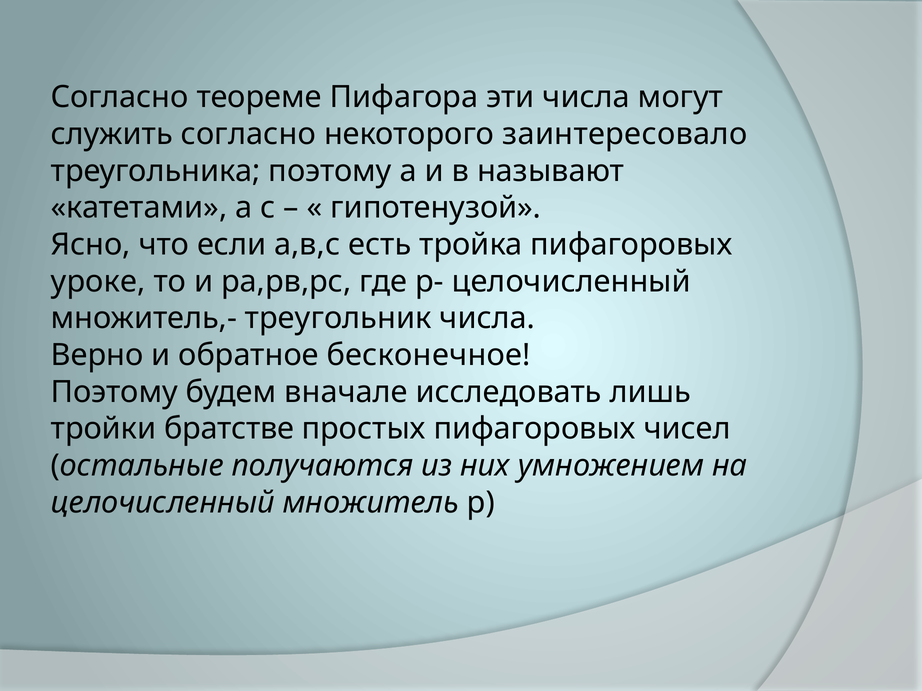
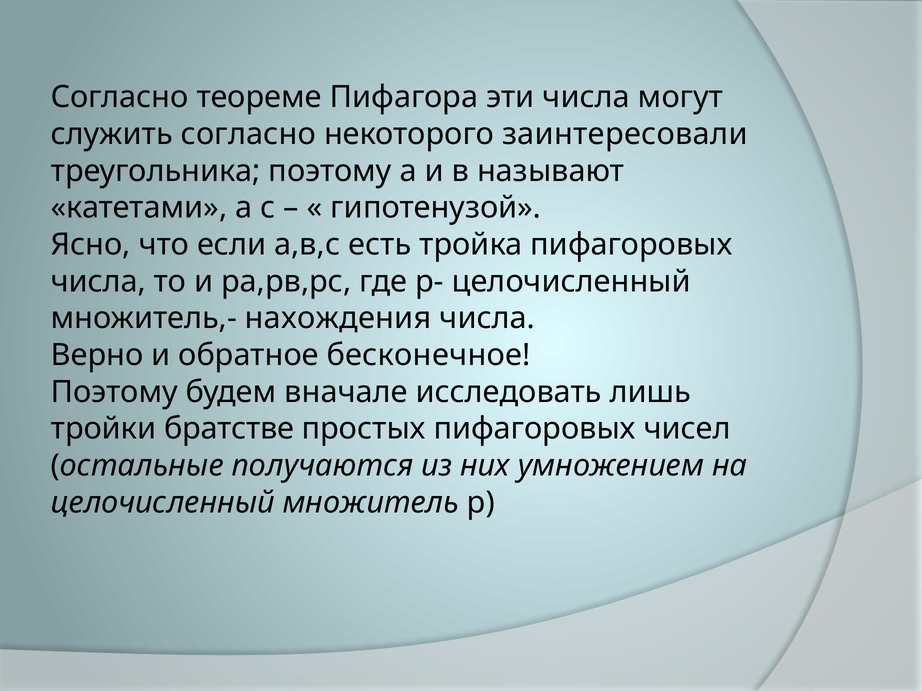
заинтересовало: заинтересовало -> заинтересовали (625, 134)
уроке: уроке -> числа (98, 282)
треугольник: треугольник -> нахождения (338, 319)
